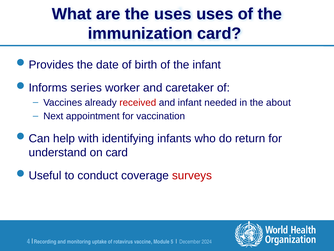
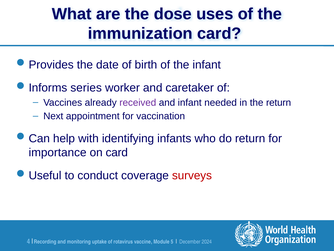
the uses: uses -> dose (173, 14)
received colour: red -> purple (138, 102)
the about: about -> return (279, 102)
understand: understand -> importance (58, 152)
